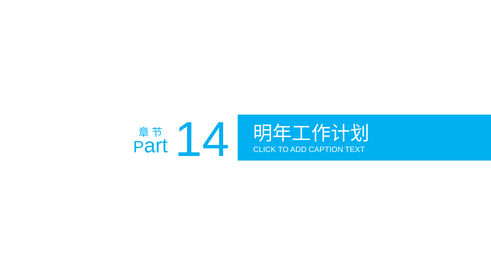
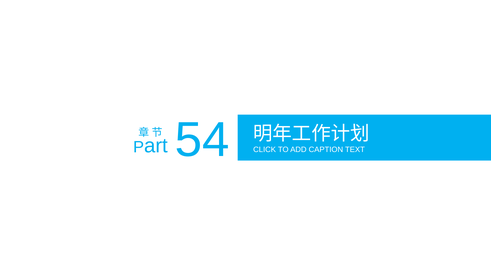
14: 14 -> 54 (202, 140)
